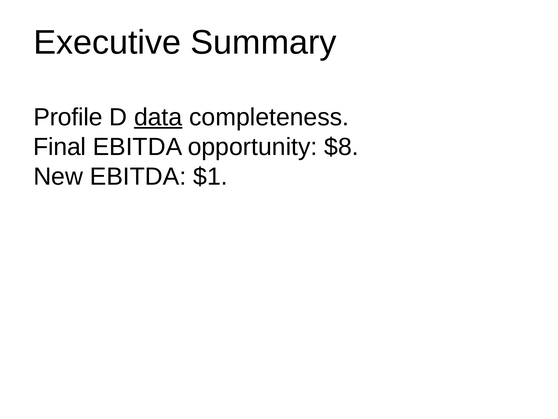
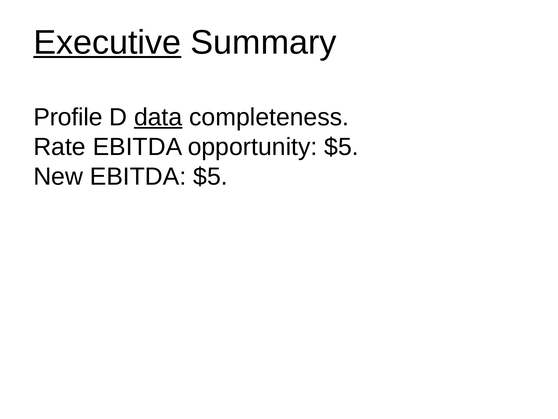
Executive underline: none -> present (107, 42)
Final: Final -> Rate (60, 147)
opportunity $8: $8 -> $5 (341, 147)
EBITDA $1: $1 -> $5 (211, 177)
